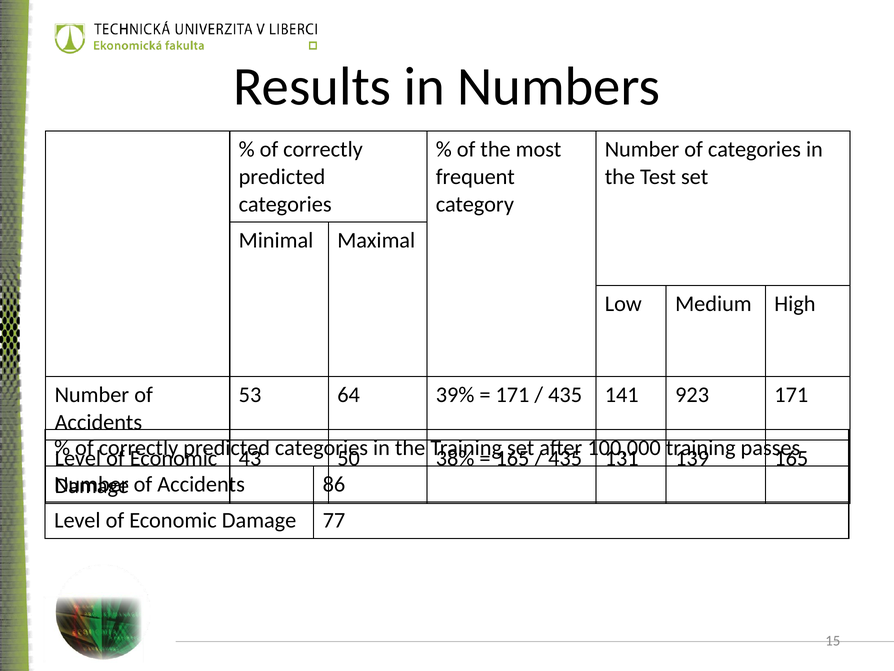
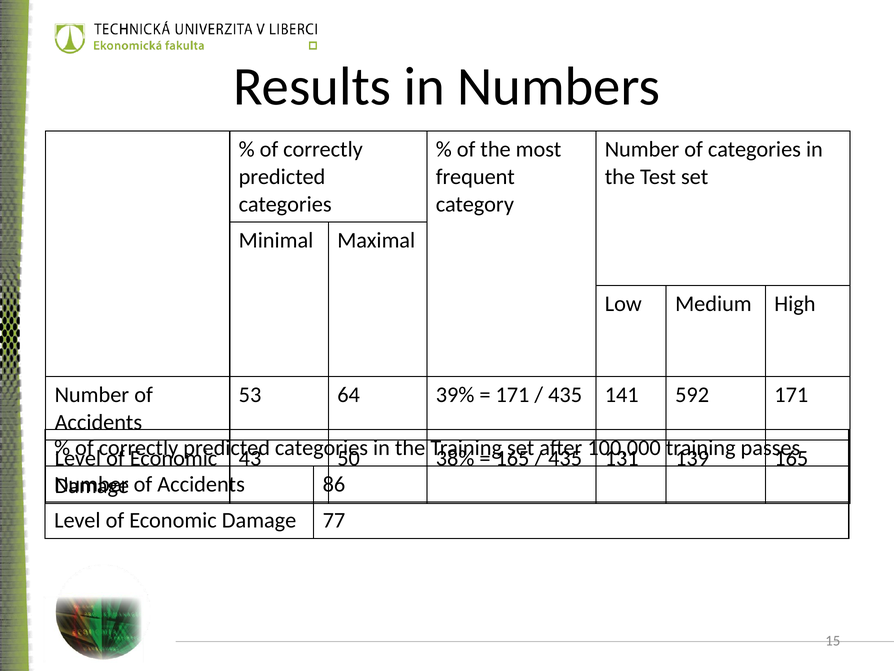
923: 923 -> 592 (692, 395)
